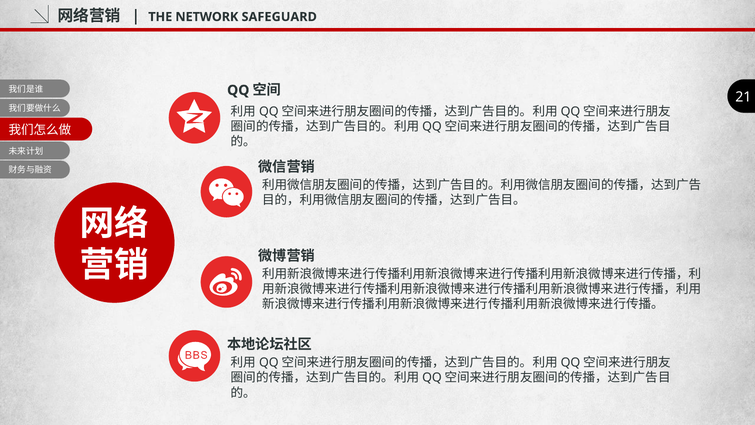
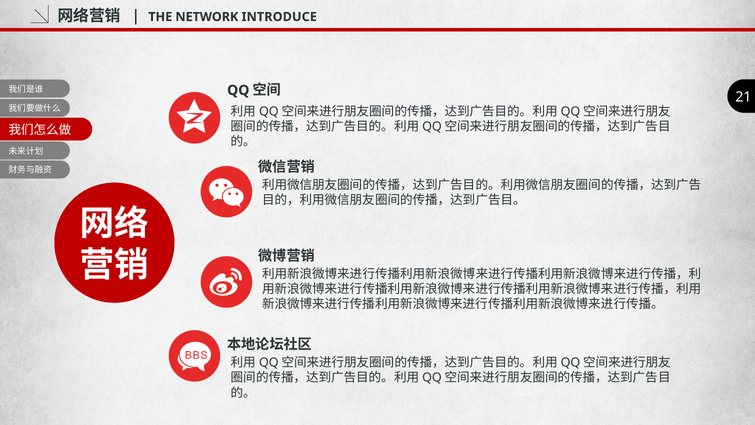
SAFEGUARD: SAFEGUARD -> INTRODUCE (279, 17)
